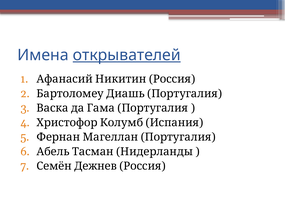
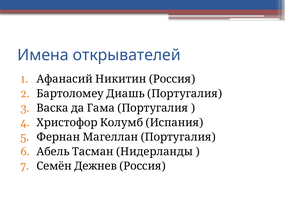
открывателей underline: present -> none (127, 55)
